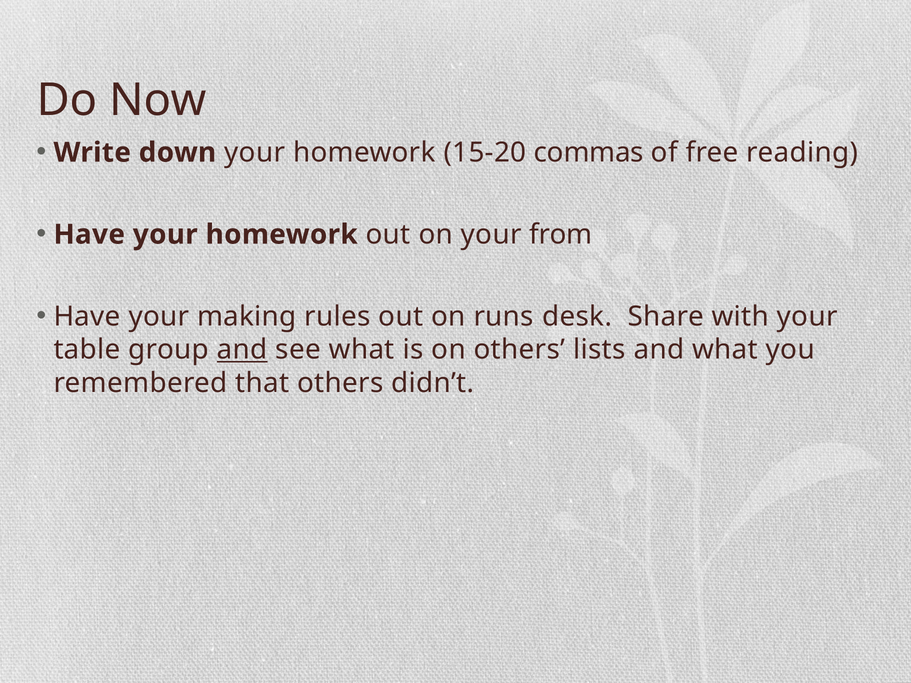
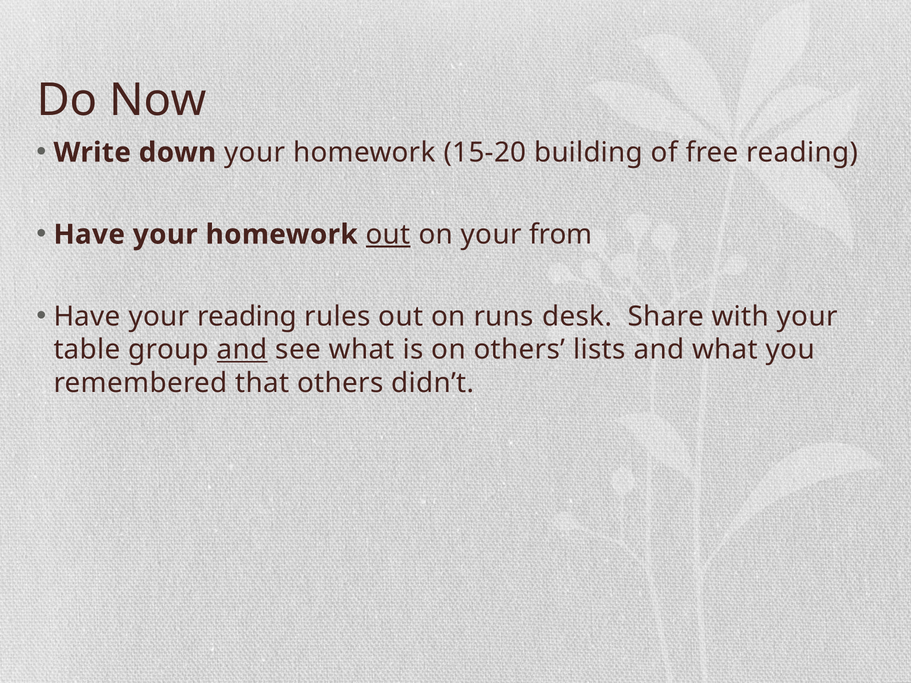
commas: commas -> building (589, 153)
out underline: none -> present (388, 235)
your making: making -> reading (247, 317)
